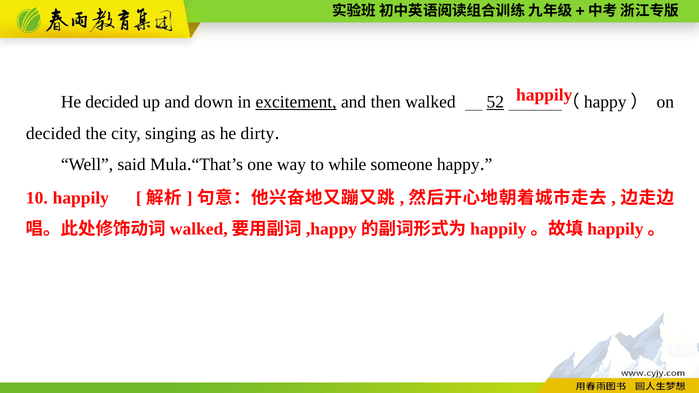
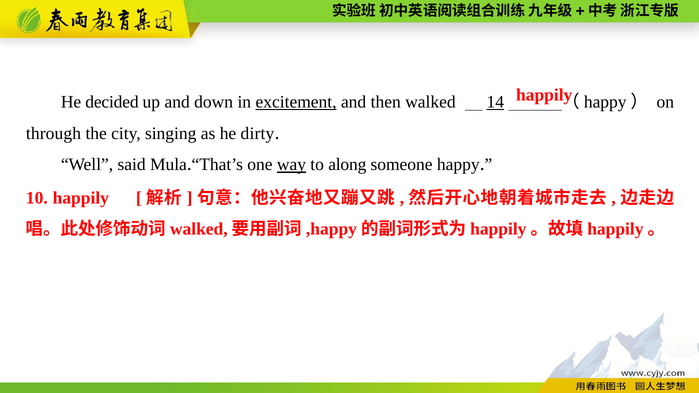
52: 52 -> 14 (495, 102)
decided: decided -> through (54, 133)
way underline: none -> present (291, 165)
while: while -> along (347, 165)
